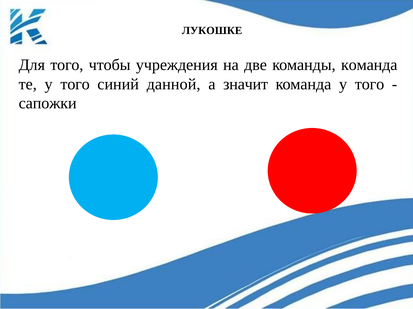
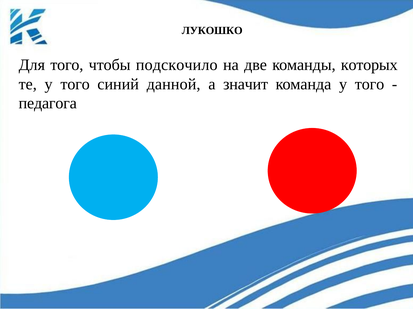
ЛУКОШКЕ: ЛУКОШКЕ -> ЛУКОШКО (212, 31)
учреждения: учреждения -> подскочило (177, 65)
команды команда: команда -> которых (369, 65)
сапожки: сапожки -> педагога (48, 104)
